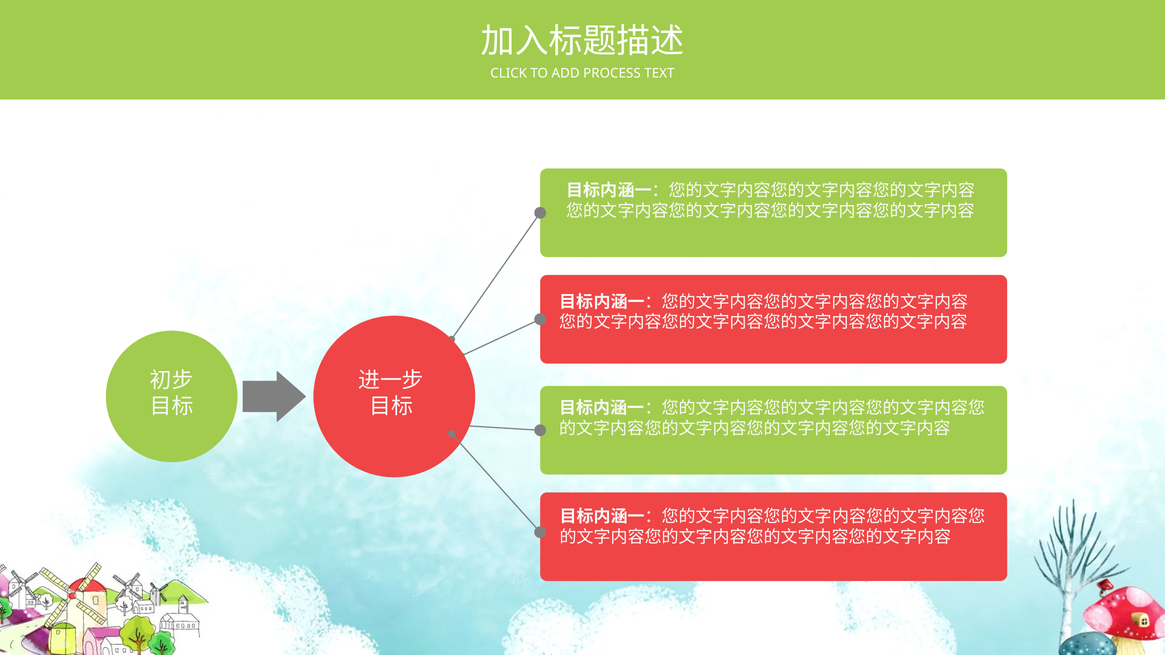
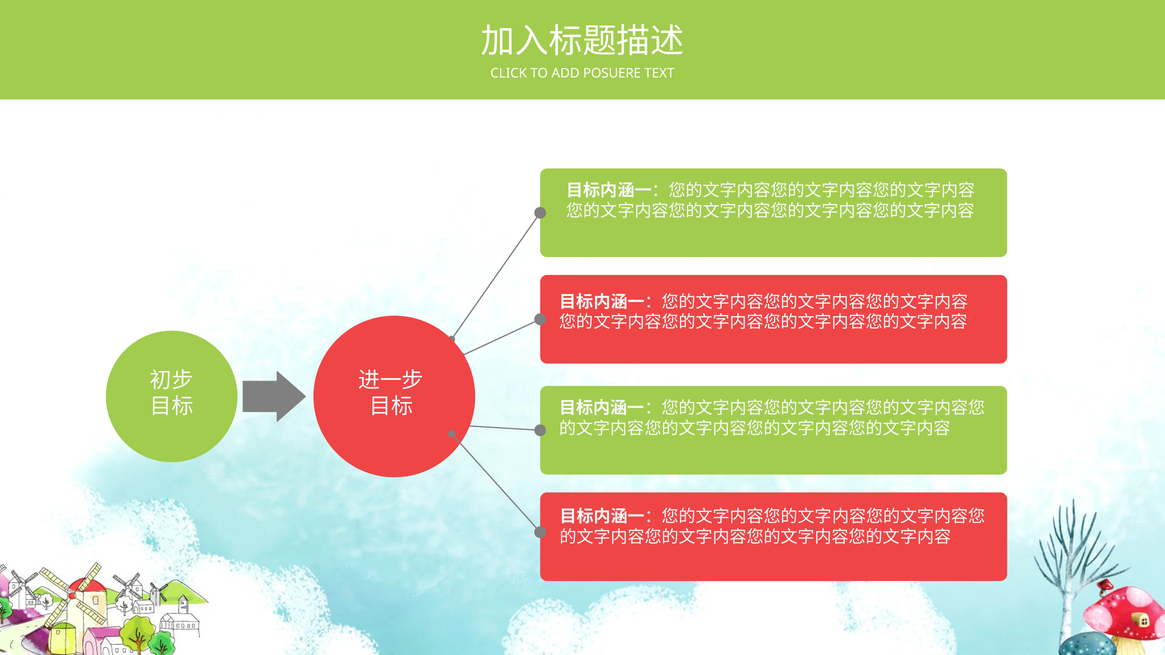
PROCESS: PROCESS -> POSUERE (612, 74)
